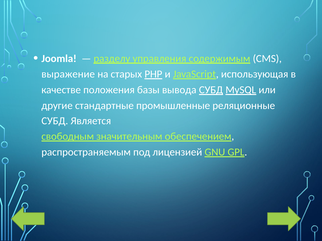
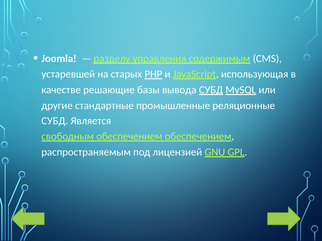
выражение: выражение -> устаревшей (68, 74)
положения: положения -> решающие (109, 90)
свободным значительным: значительным -> обеспечением (129, 137)
